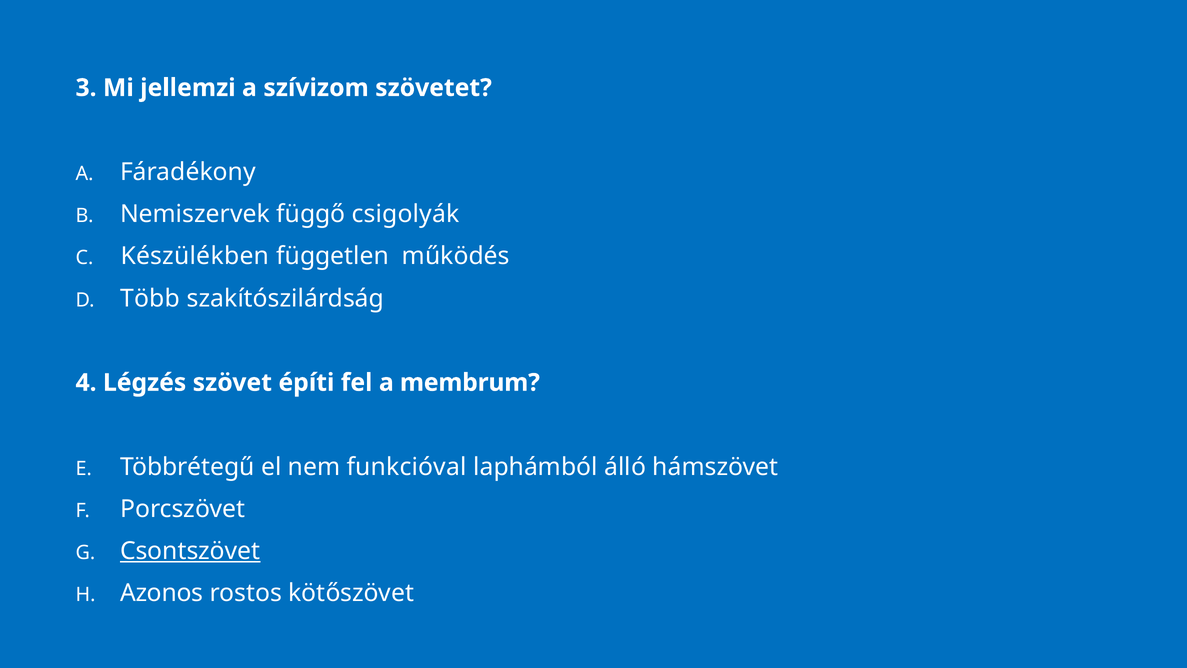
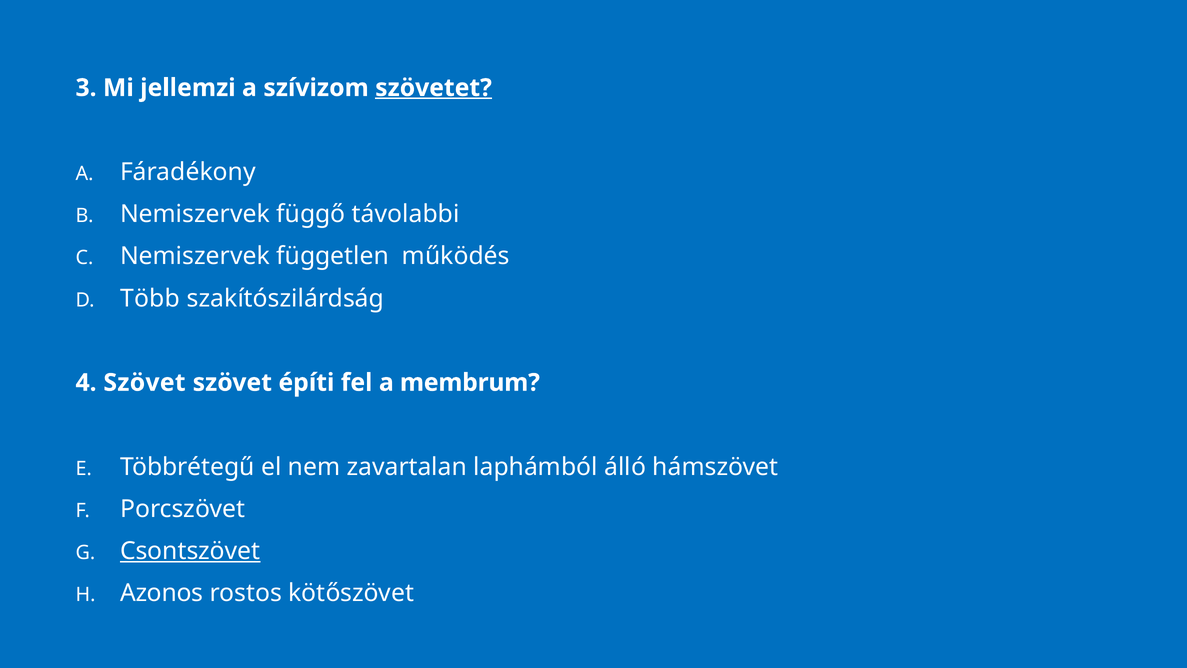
szövetet underline: none -> present (434, 88)
csigolyák: csigolyák -> távolabbi (406, 214)
Készülékben: Készülékben -> Nemiszervek (195, 256)
4 Légzés: Légzés -> Szövet (144, 382)
funkcióval: funkcióval -> zavartalan (407, 467)
